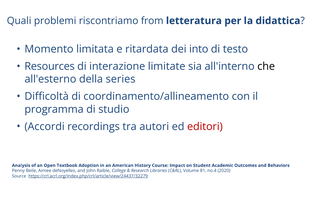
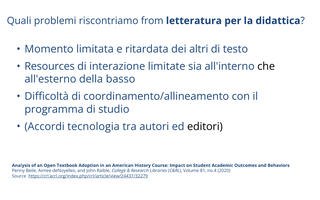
into: into -> altri (199, 49)
series: series -> basso (121, 79)
recordings: recordings -> tecnologia (94, 126)
editori colour: red -> black (205, 126)
